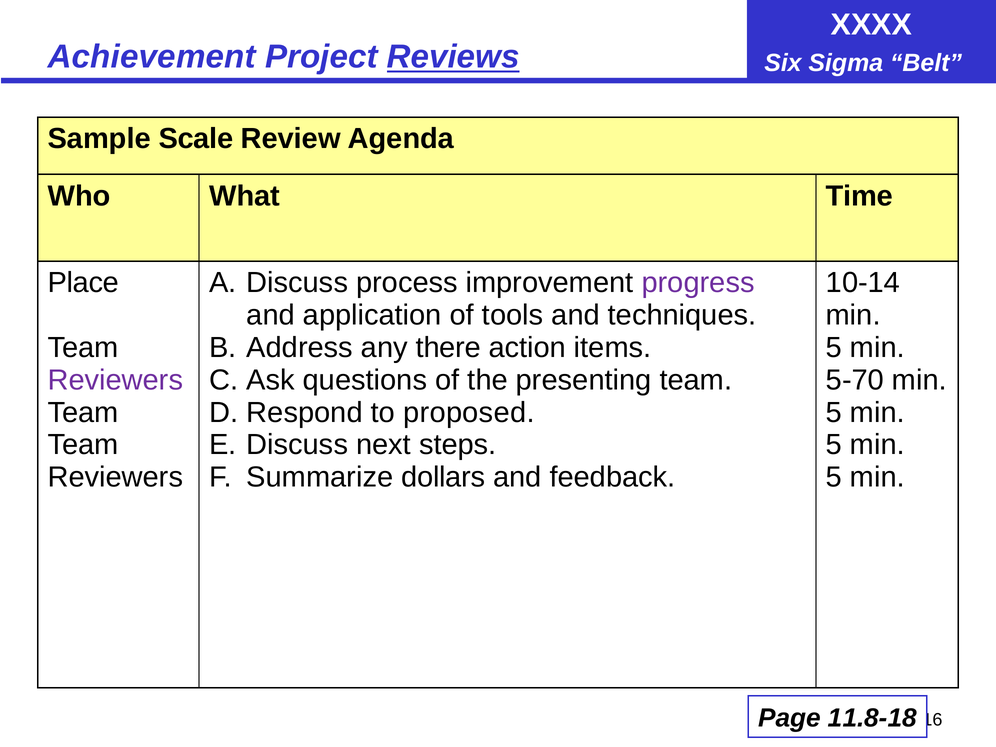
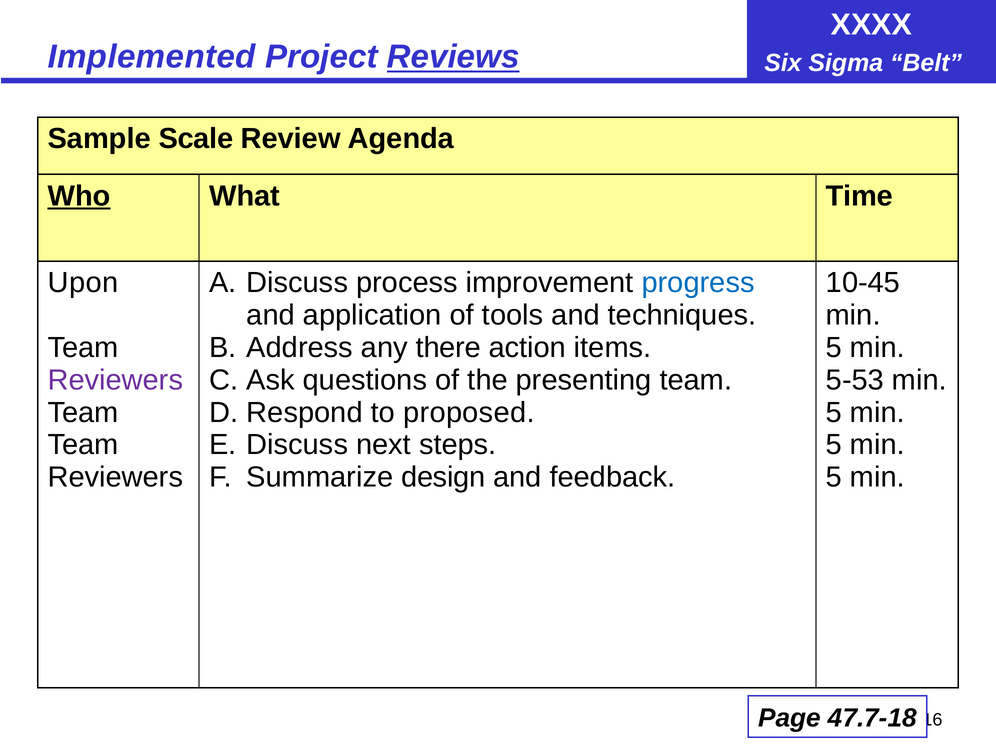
Achievement: Achievement -> Implemented (152, 57)
Who underline: none -> present (79, 196)
Place: Place -> Upon (83, 283)
progress colour: purple -> blue (698, 283)
10-14: 10-14 -> 10-45 (863, 283)
5-70: 5-70 -> 5-53 (855, 380)
dollars: dollars -> design (443, 477)
11.8-18: 11.8-18 -> 47.7-18 (872, 718)
